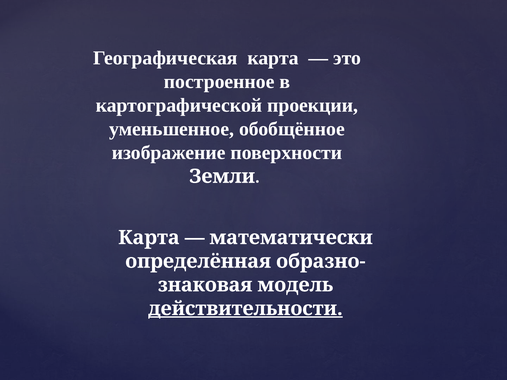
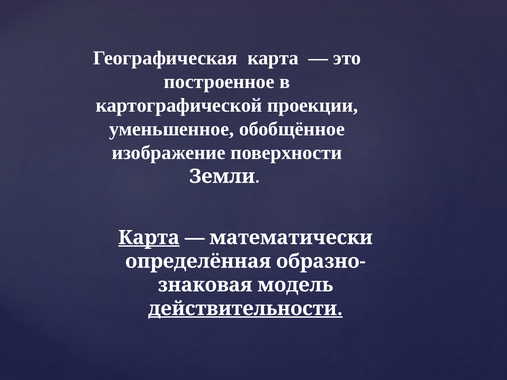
Карта underline: none -> present (149, 238)
